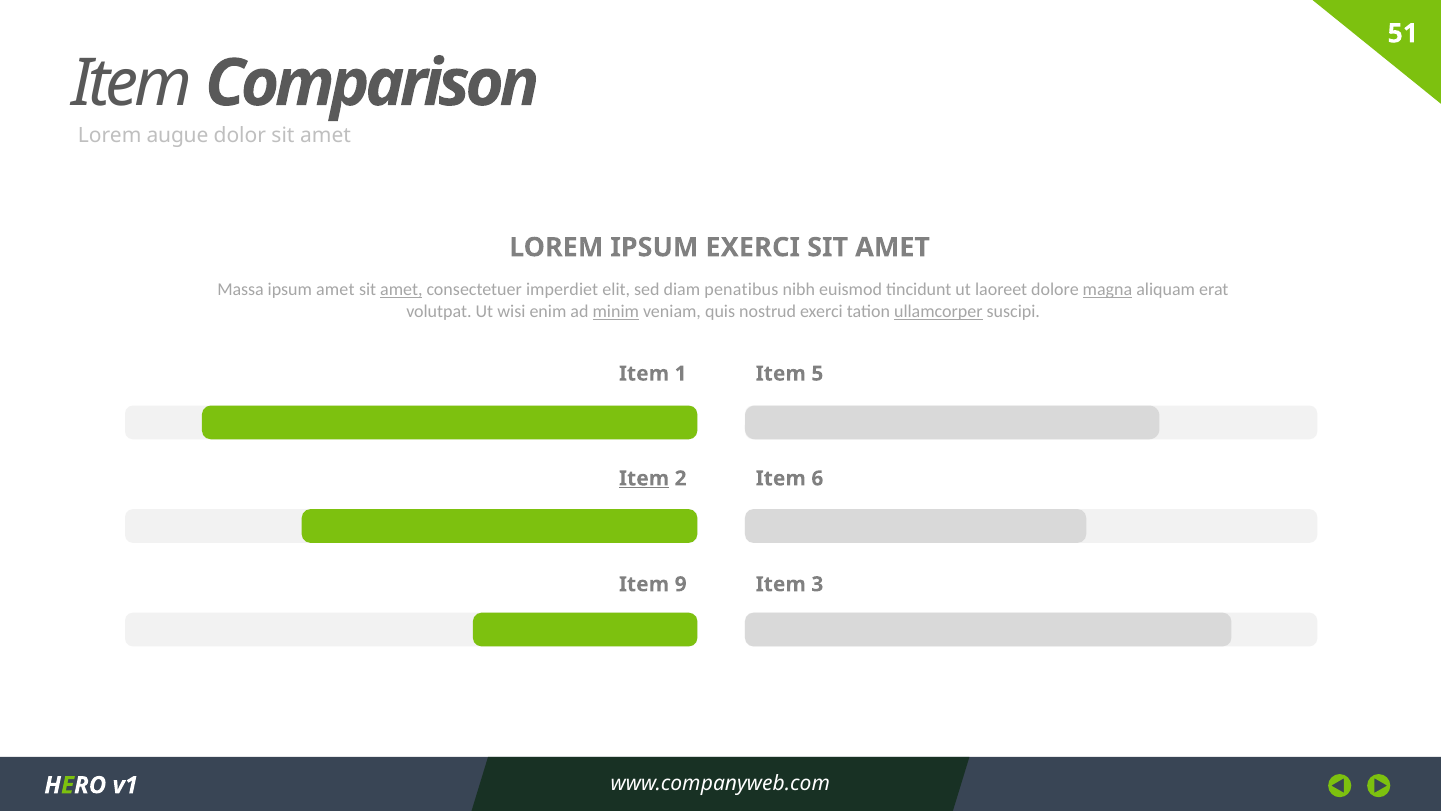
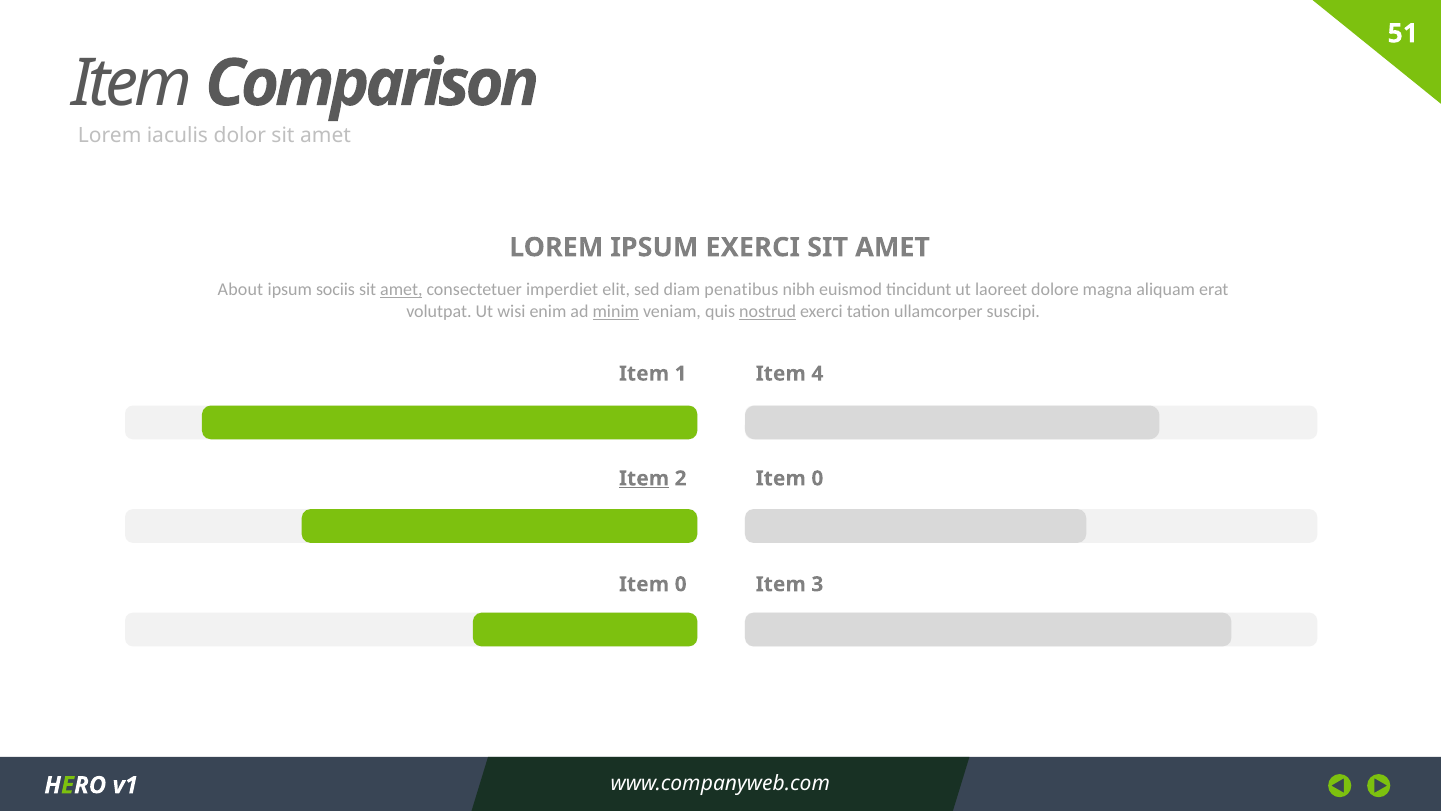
augue: augue -> iaculis (177, 135)
Massa: Massa -> About (240, 290)
ipsum amet: amet -> sociis (336, 290)
magna underline: present -> none (1107, 290)
nostrud underline: none -> present (768, 311)
ullamcorper underline: present -> none (938, 311)
5: 5 -> 4 (817, 373)
6: 6 -> 0 (817, 478)
9: 9 -> 0 (681, 584)
